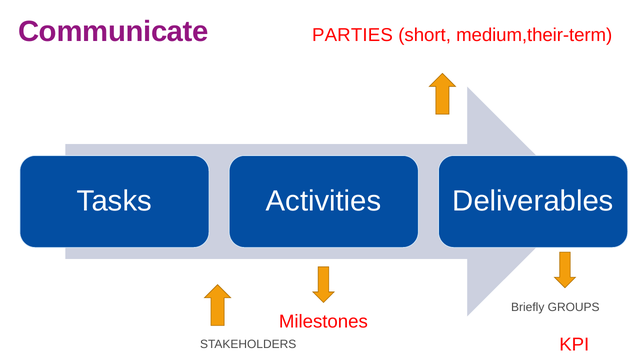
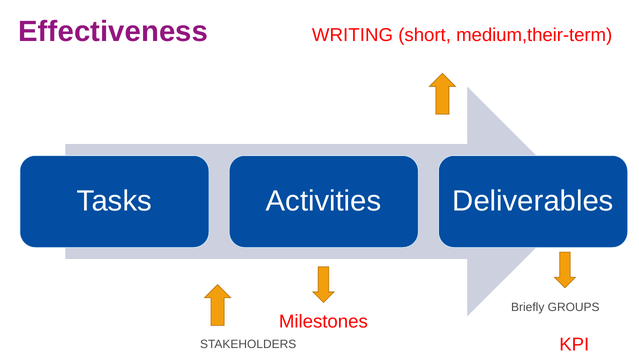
Communicate: Communicate -> Effectiveness (113, 31)
PARTIES: PARTIES -> WRITING (352, 35)
